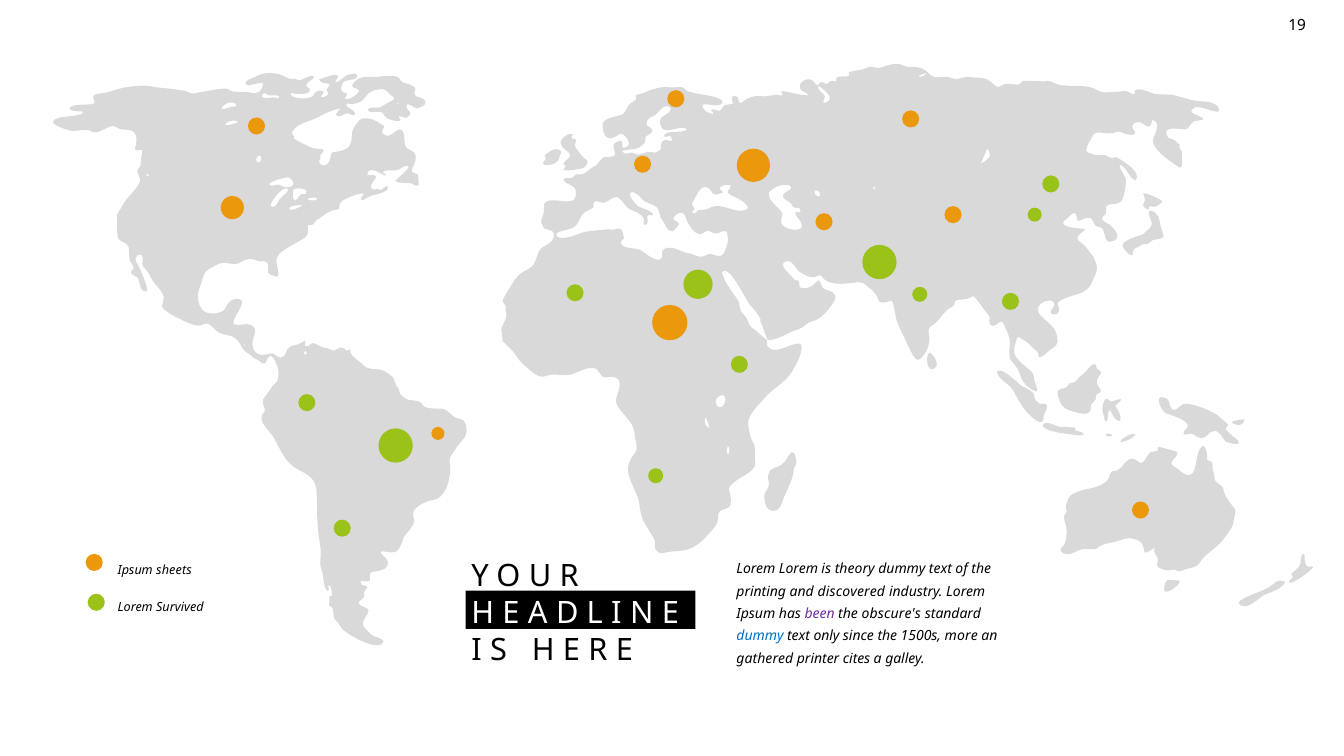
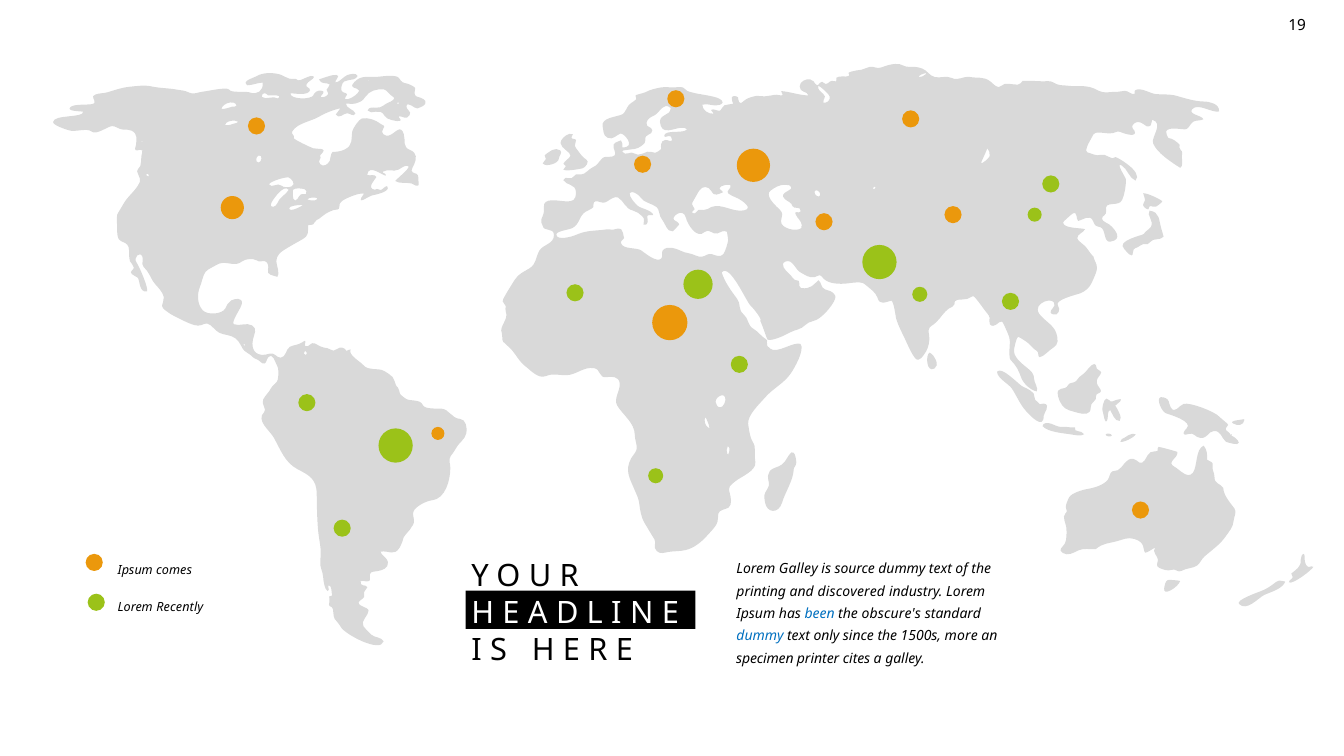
Lorem Lorem: Lorem -> Galley (798, 569)
theory: theory -> source (855, 569)
sheets: sheets -> comes (174, 570)
Survived: Survived -> Recently (180, 608)
been colour: purple -> blue (820, 614)
gathered: gathered -> specimen (765, 659)
